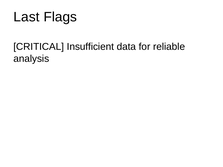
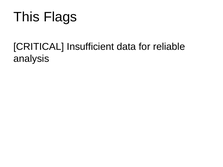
Last: Last -> This (27, 17)
